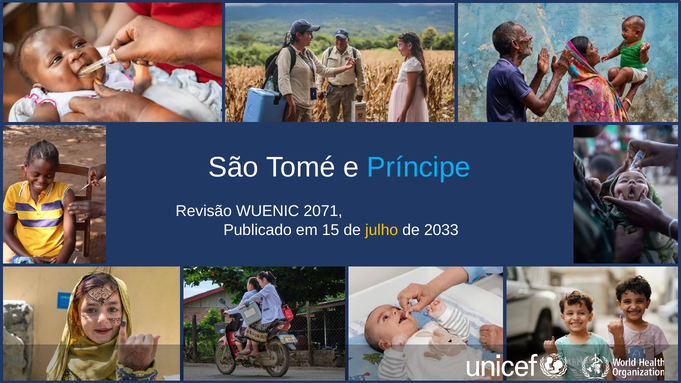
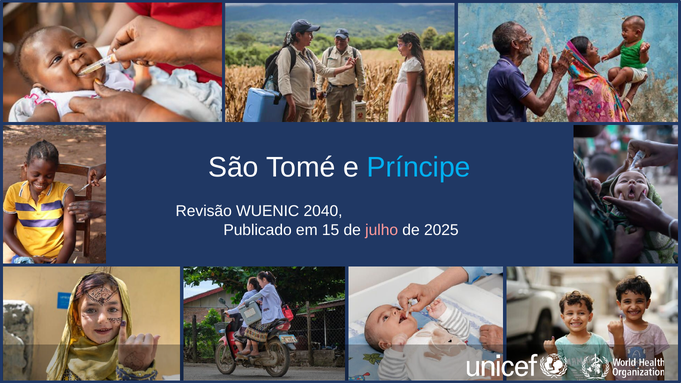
2071: 2071 -> 2040 (323, 211)
julho colour: yellow -> pink (382, 230)
2033: 2033 -> 2025 (441, 230)
